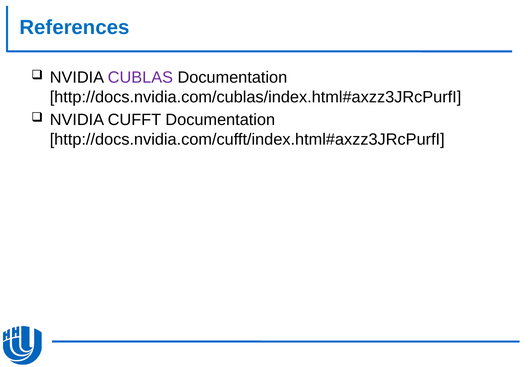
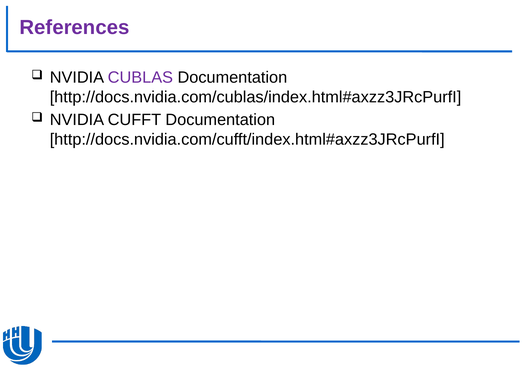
References colour: blue -> purple (74, 28)
